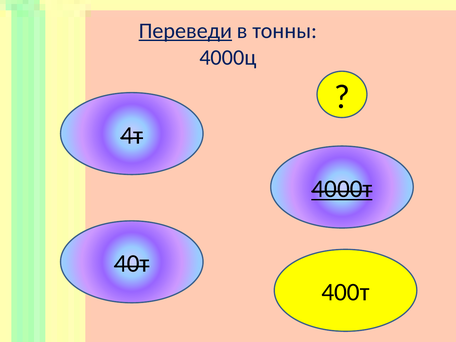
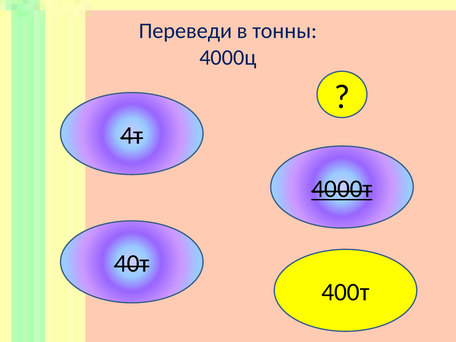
Переведи underline: present -> none (185, 31)
